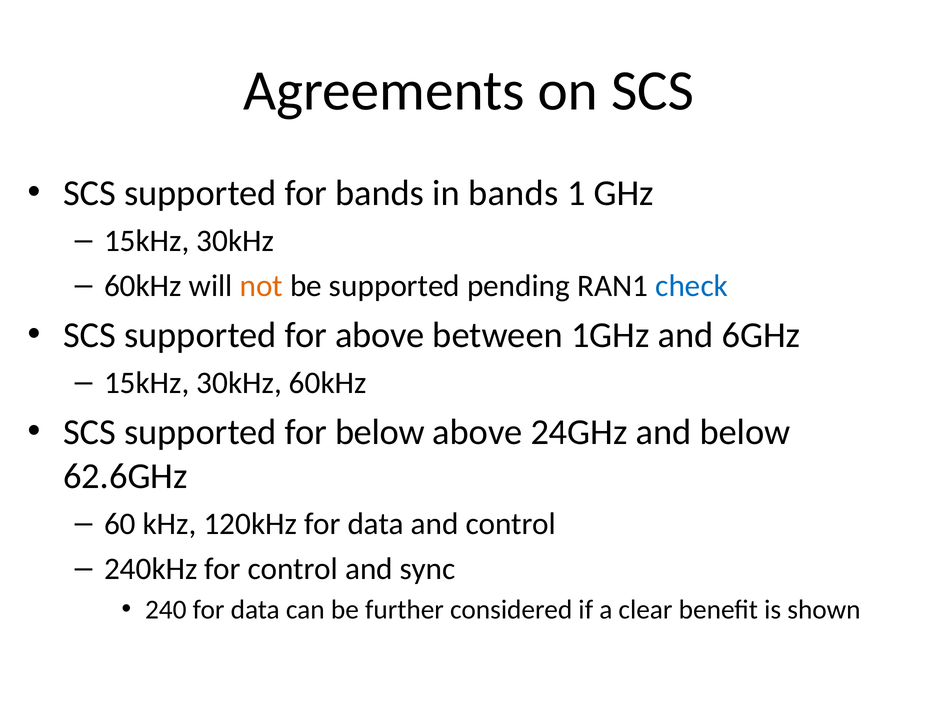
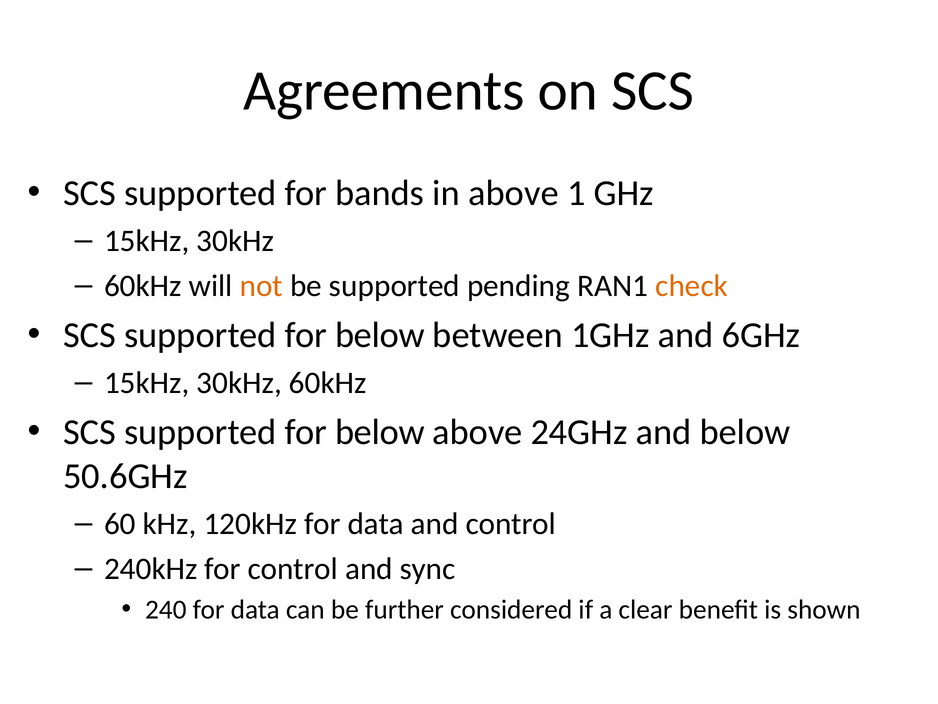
in bands: bands -> above (514, 193)
check colour: blue -> orange (692, 286)
above: above -> below (380, 335)
62.6GHz: 62.6GHz -> 50.6GHz (125, 476)
